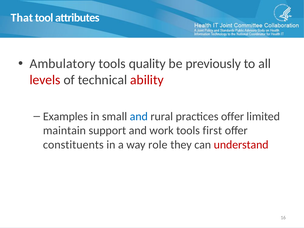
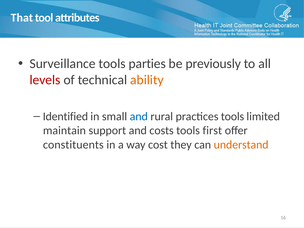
Ambulatory: Ambulatory -> Surveillance (63, 64)
quality: quality -> parties (147, 64)
ability colour: red -> orange (147, 80)
Examples: Examples -> Identified (65, 116)
practices offer: offer -> tools (233, 116)
work: work -> costs (162, 131)
role: role -> cost (158, 145)
understand colour: red -> orange (241, 145)
